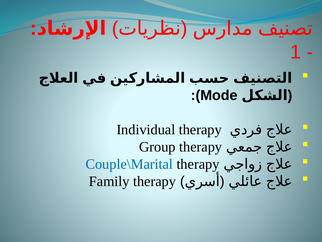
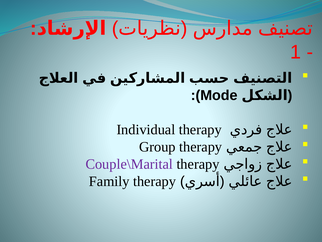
Couple\Marital colour: blue -> purple (129, 164)
